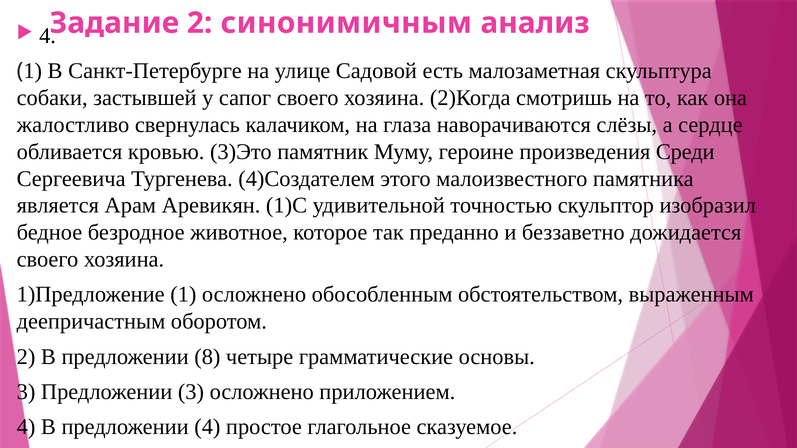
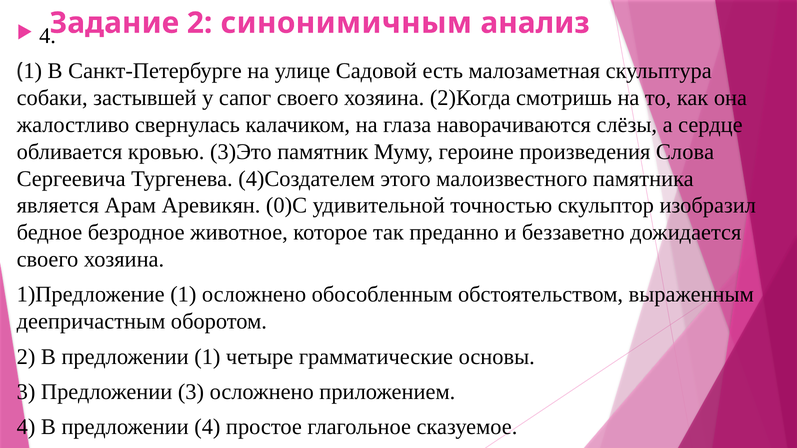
Среди: Среди -> Слова (685, 152)
1)С: 1)С -> 0)С (287, 206)
предложении 8: 8 -> 1 (207, 357)
